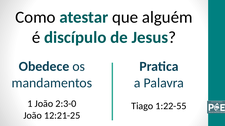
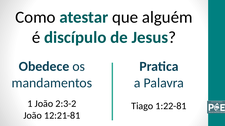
2:3-0: 2:3-0 -> 2:3-2 (66, 104)
1:22-55: 1:22-55 -> 1:22-81 (171, 106)
12:21-25: 12:21-25 -> 12:21-81 (62, 116)
